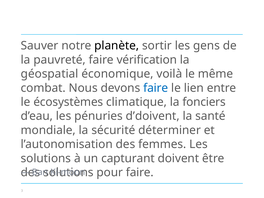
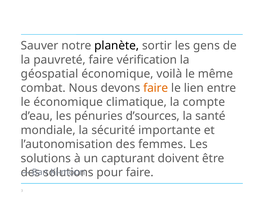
faire colour: blue -> orange (156, 88)
le écosystèmes: écosystèmes -> économique (68, 102)
fonciers: fonciers -> compte (204, 102)
d’doivent: d’doivent -> d’sources (153, 116)
déterminer: déterminer -> importante (170, 130)
